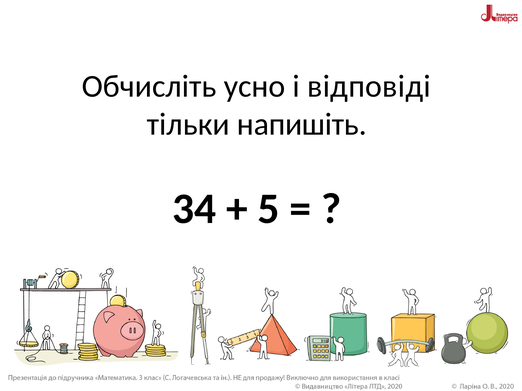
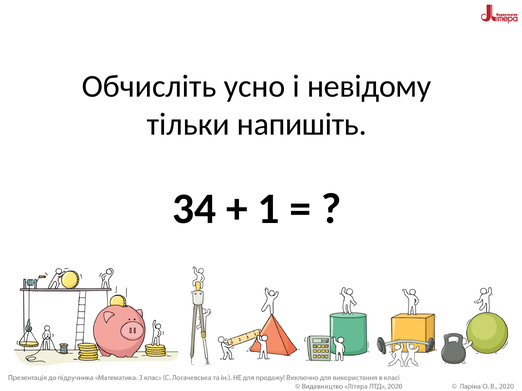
відповіді: відповіді -> невідому (369, 86)
5: 5 -> 1 (269, 209)
